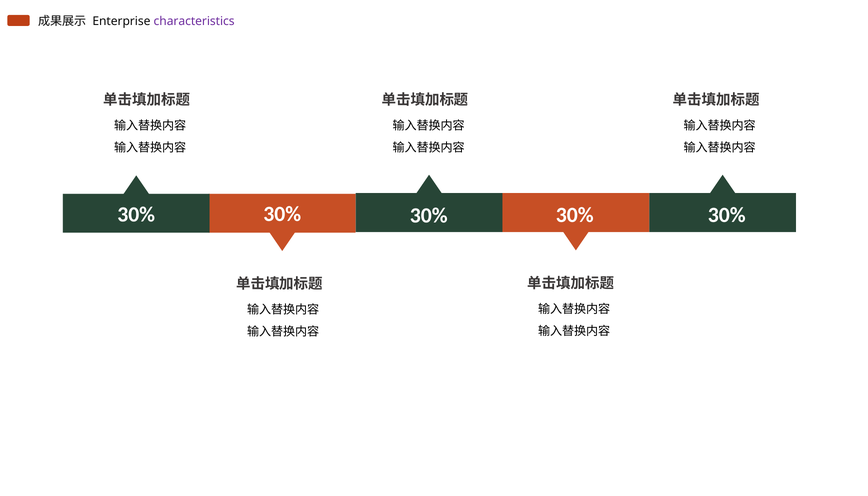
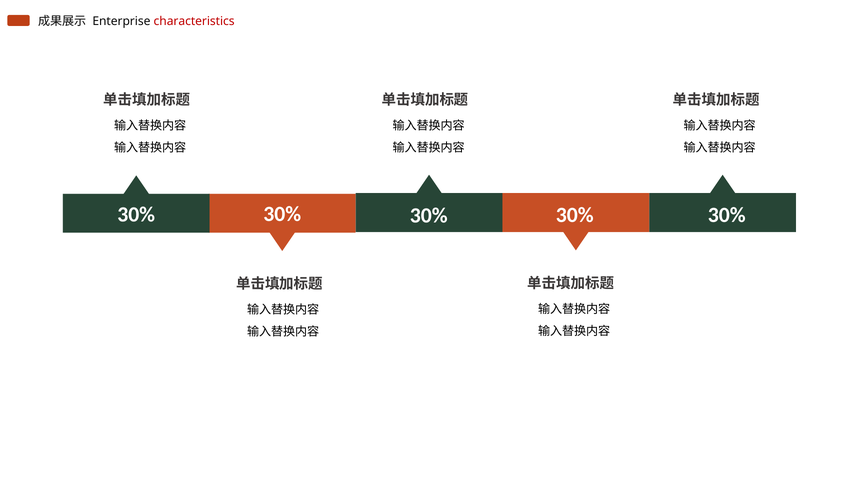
characteristics colour: purple -> red (194, 21)
